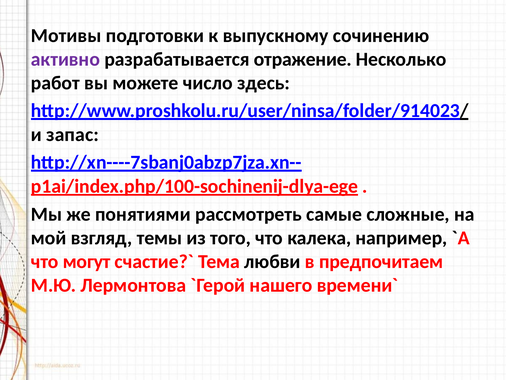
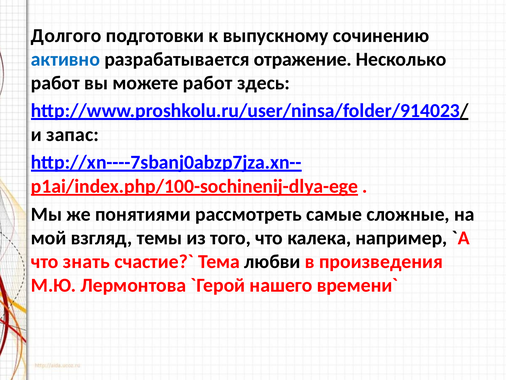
Мотивы: Мотивы -> Долгого (66, 36)
активно colour: purple -> blue (65, 59)
можете число: число -> работ (208, 83)
могут: могут -> знать (86, 261)
предпочитаем: предпочитаем -> произведения (381, 261)
